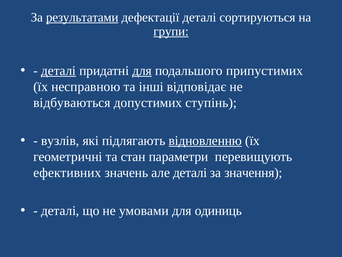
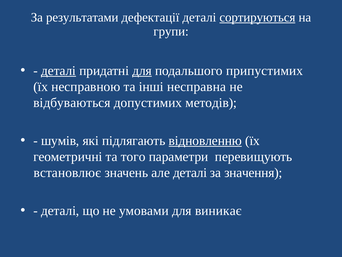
результатами underline: present -> none (82, 17)
сортируються underline: none -> present (257, 17)
групи underline: present -> none (171, 31)
відповідає: відповідає -> несправна (197, 86)
ступінь: ступінь -> методів (211, 102)
вузлів: вузлів -> шумів (60, 140)
стан: стан -> того (133, 156)
ефективних: ефективних -> встановлює (67, 172)
одиниць: одиниць -> виникає (218, 210)
